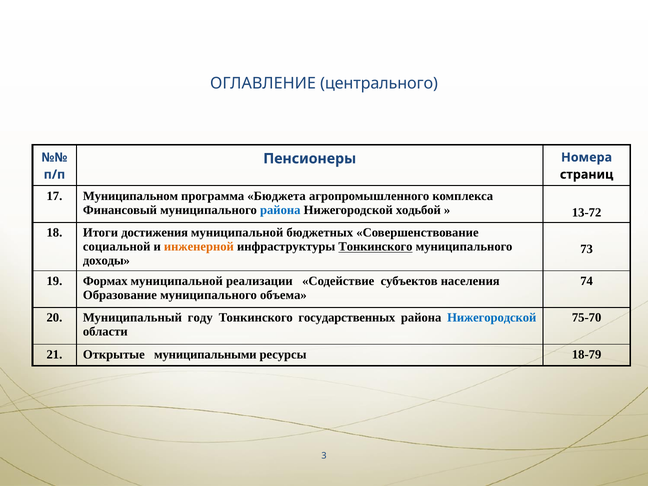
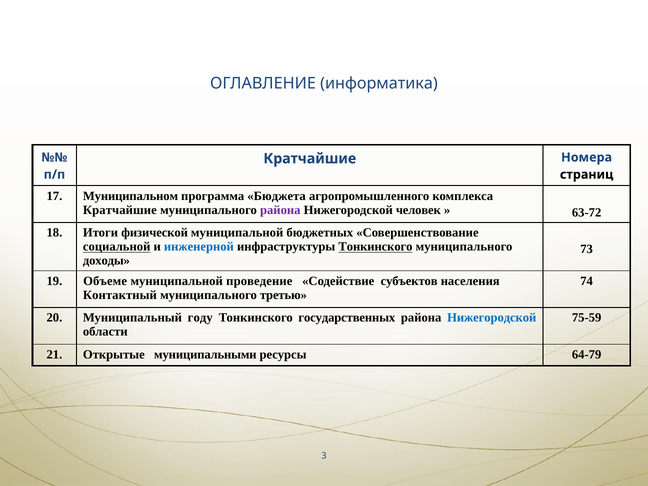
центрального: центрального -> информатика (379, 83)
Пенсионеры: Пенсионеры -> Кратчайшие (310, 159)
Финансовый: Финансовый -> Кратчайшие (120, 210)
района colour: blue -> purple (280, 210)
ходьбой: ходьбой -> человек (418, 210)
13-72: 13-72 -> 63-72 (587, 212)
достижения: достижения -> физической (155, 233)
социальной underline: none -> present (117, 247)
инженерной colour: orange -> blue (199, 247)
Формах: Формах -> Объеме (105, 281)
реализации: реализации -> проведение (259, 281)
Образование: Образование -> Контактный (120, 295)
объема: объема -> третью (283, 295)
75-70: 75-70 -> 75-59 (587, 318)
18-79: 18-79 -> 64-79 (587, 355)
